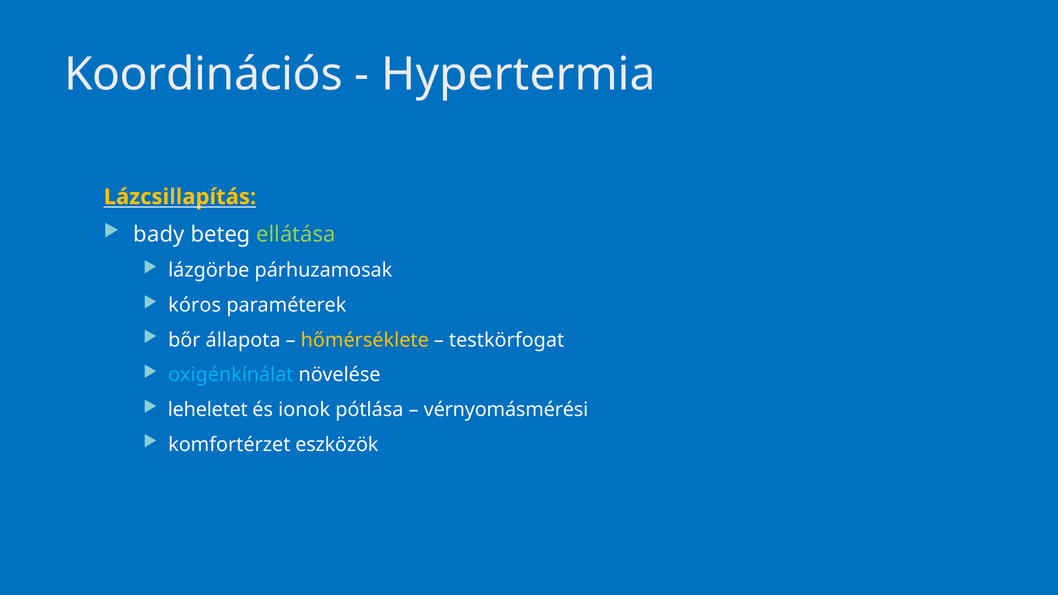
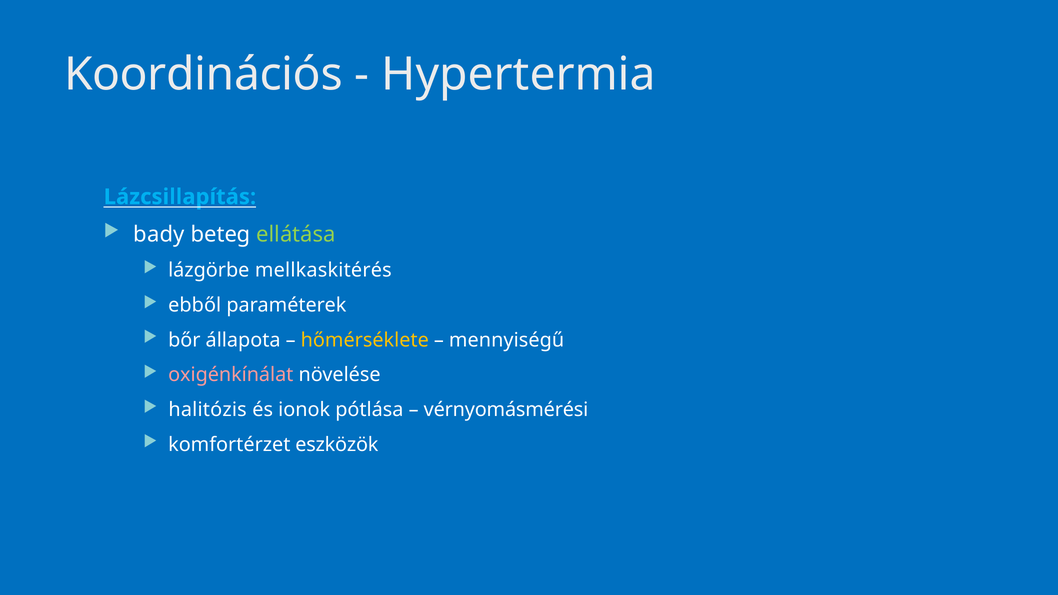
Lázcsillapítás colour: yellow -> light blue (180, 197)
párhuzamosak: párhuzamosak -> mellkaskitérés (323, 270)
kóros: kóros -> ebből (195, 305)
testkörfogat: testkörfogat -> mennyiségű (507, 340)
oxigénkínálat colour: light blue -> pink (231, 375)
leheletet: leheletet -> halitózis (208, 410)
